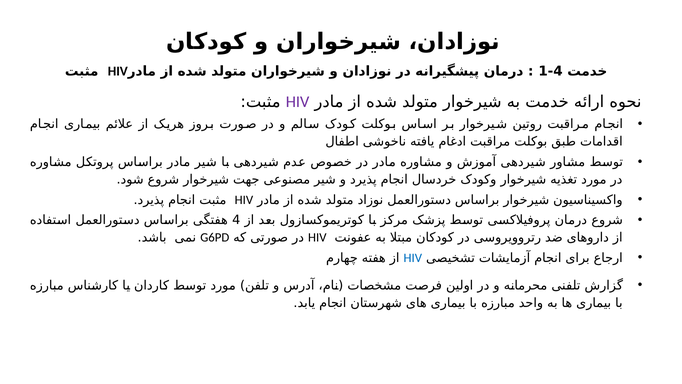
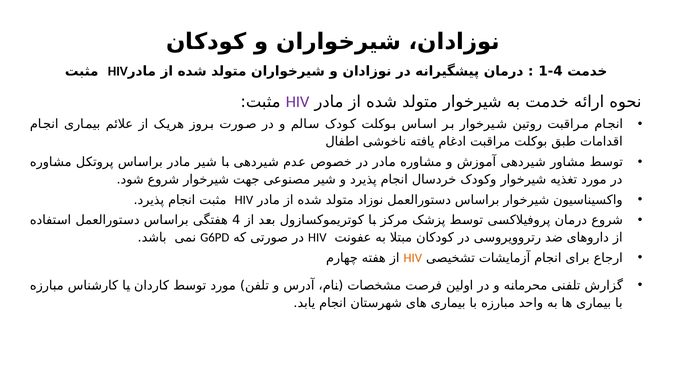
HIV colour: blue -> orange (413, 258)
